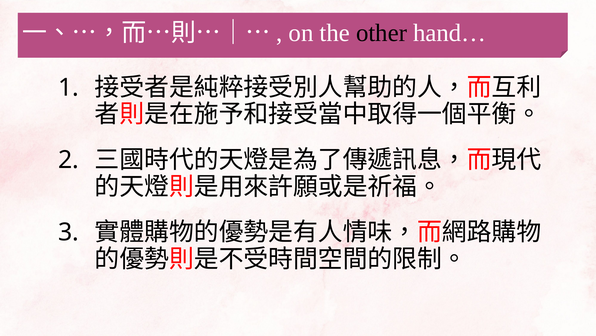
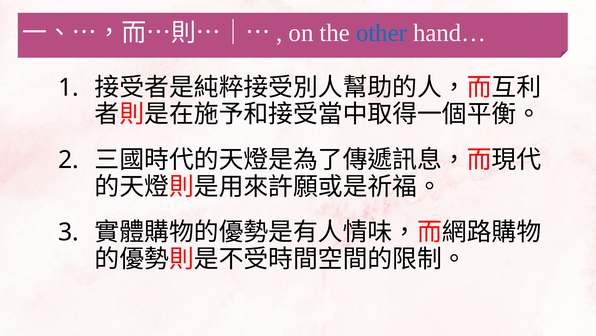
other colour: black -> blue (382, 33)
